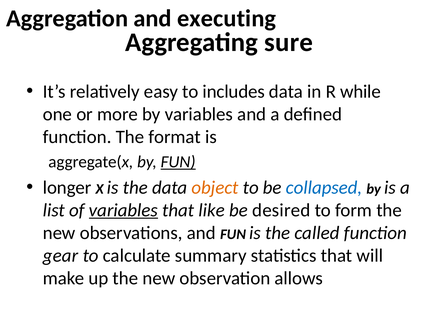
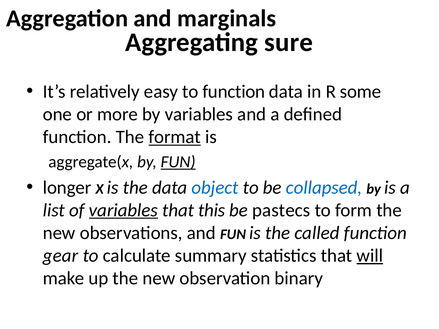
executing: executing -> marginals (227, 18)
to includes: includes -> function (234, 92)
while: while -> some (361, 92)
format underline: none -> present (175, 137)
object colour: orange -> blue (215, 188)
like: like -> this (212, 210)
desired: desired -> pastecs (281, 210)
will underline: none -> present (370, 256)
allows: allows -> binary (299, 278)
